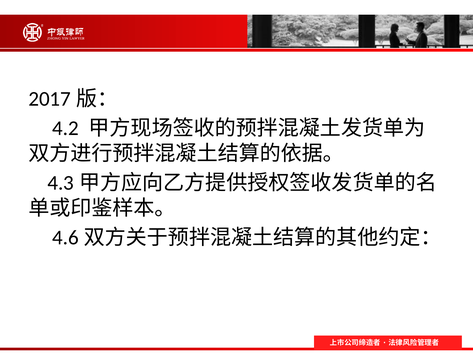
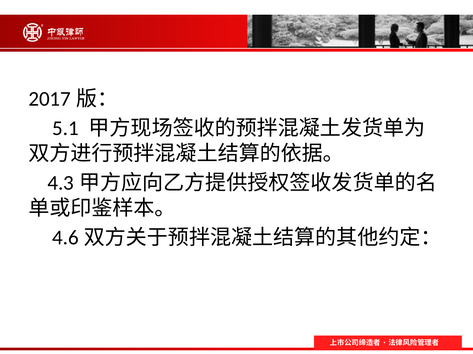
4.2: 4.2 -> 5.1 (65, 129)
